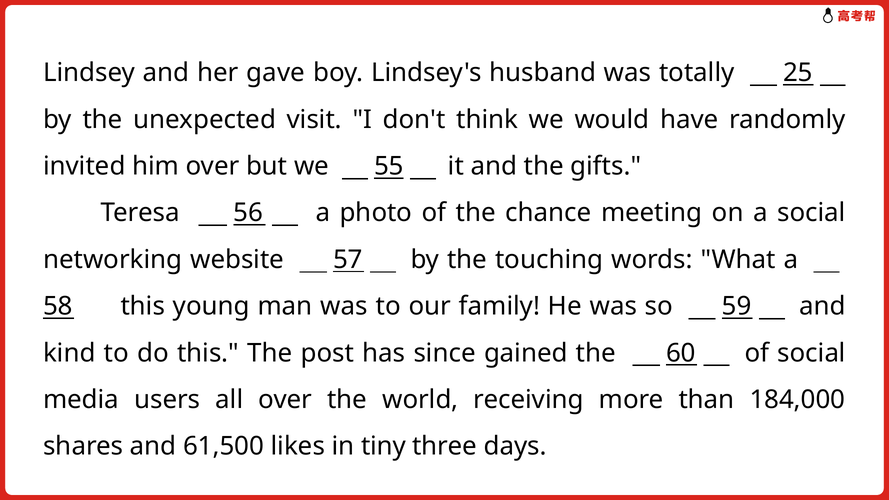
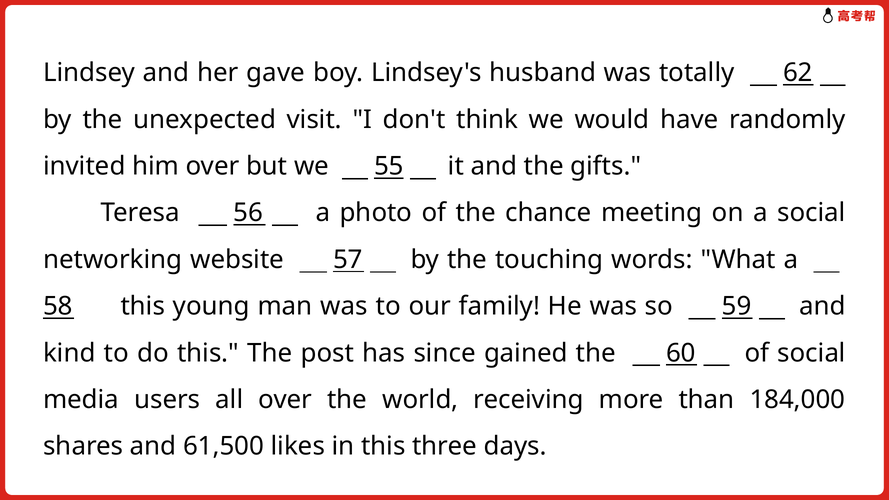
25: 25 -> 62 (798, 73)
in tiny: tiny -> this (383, 446)
